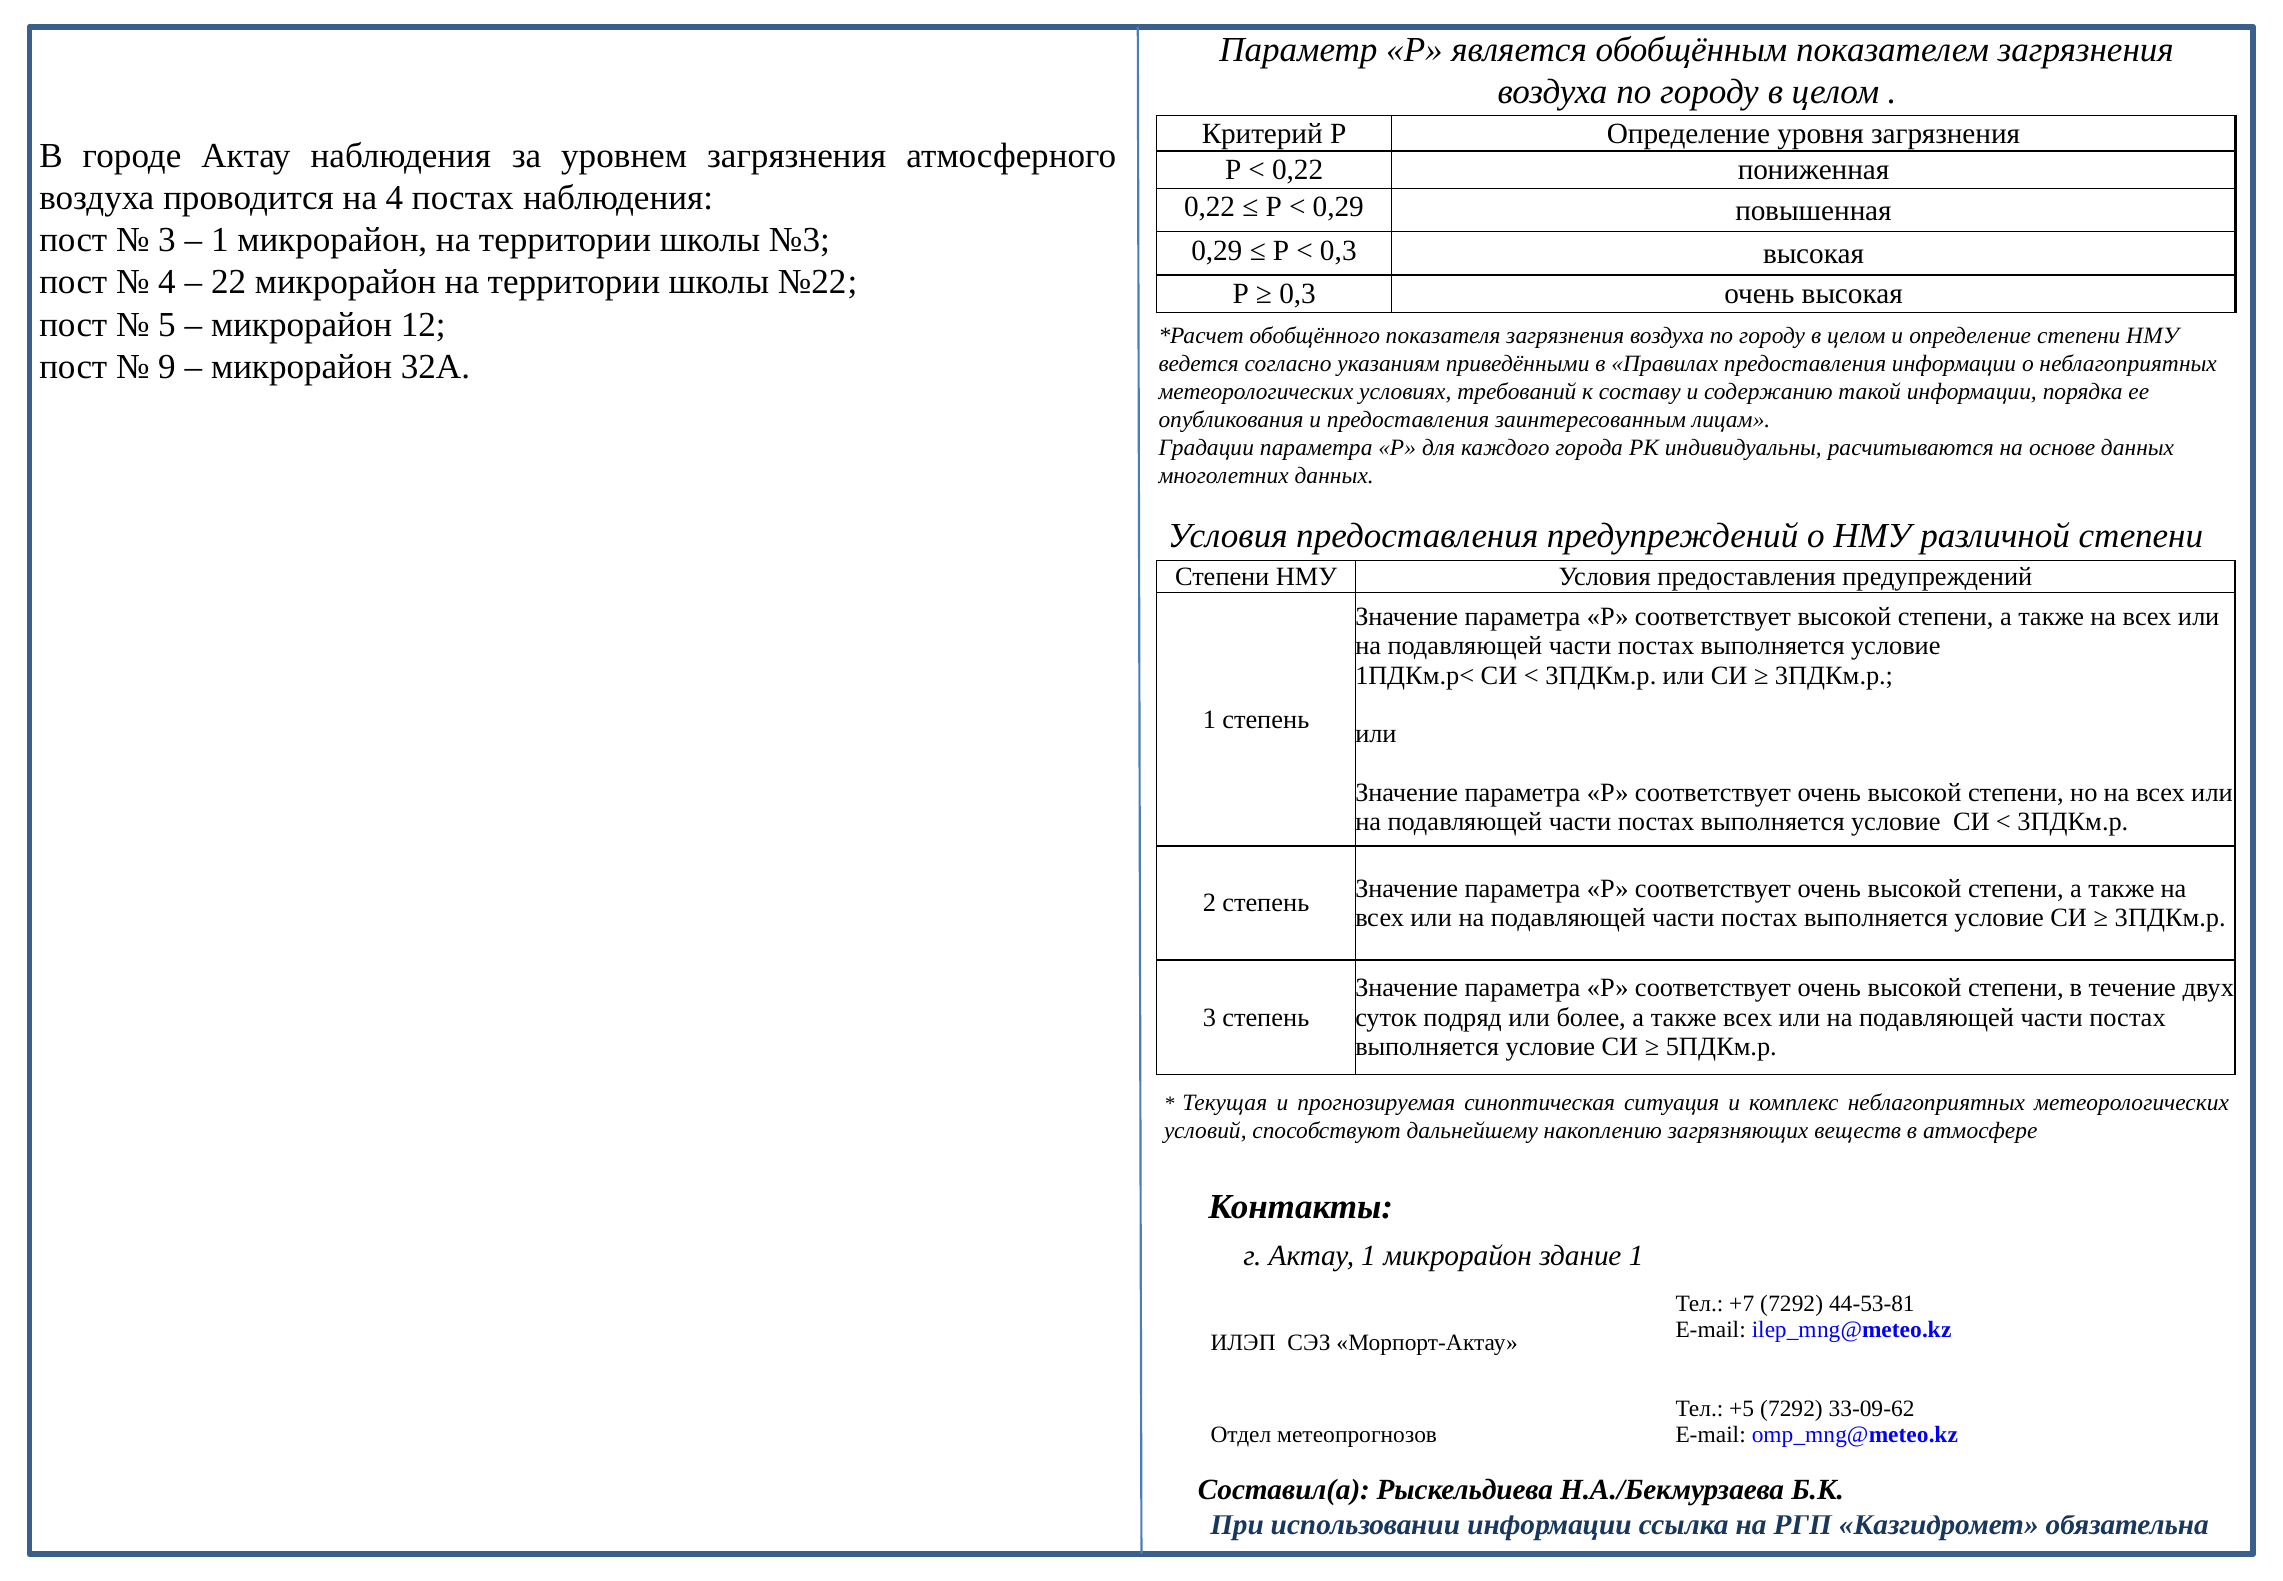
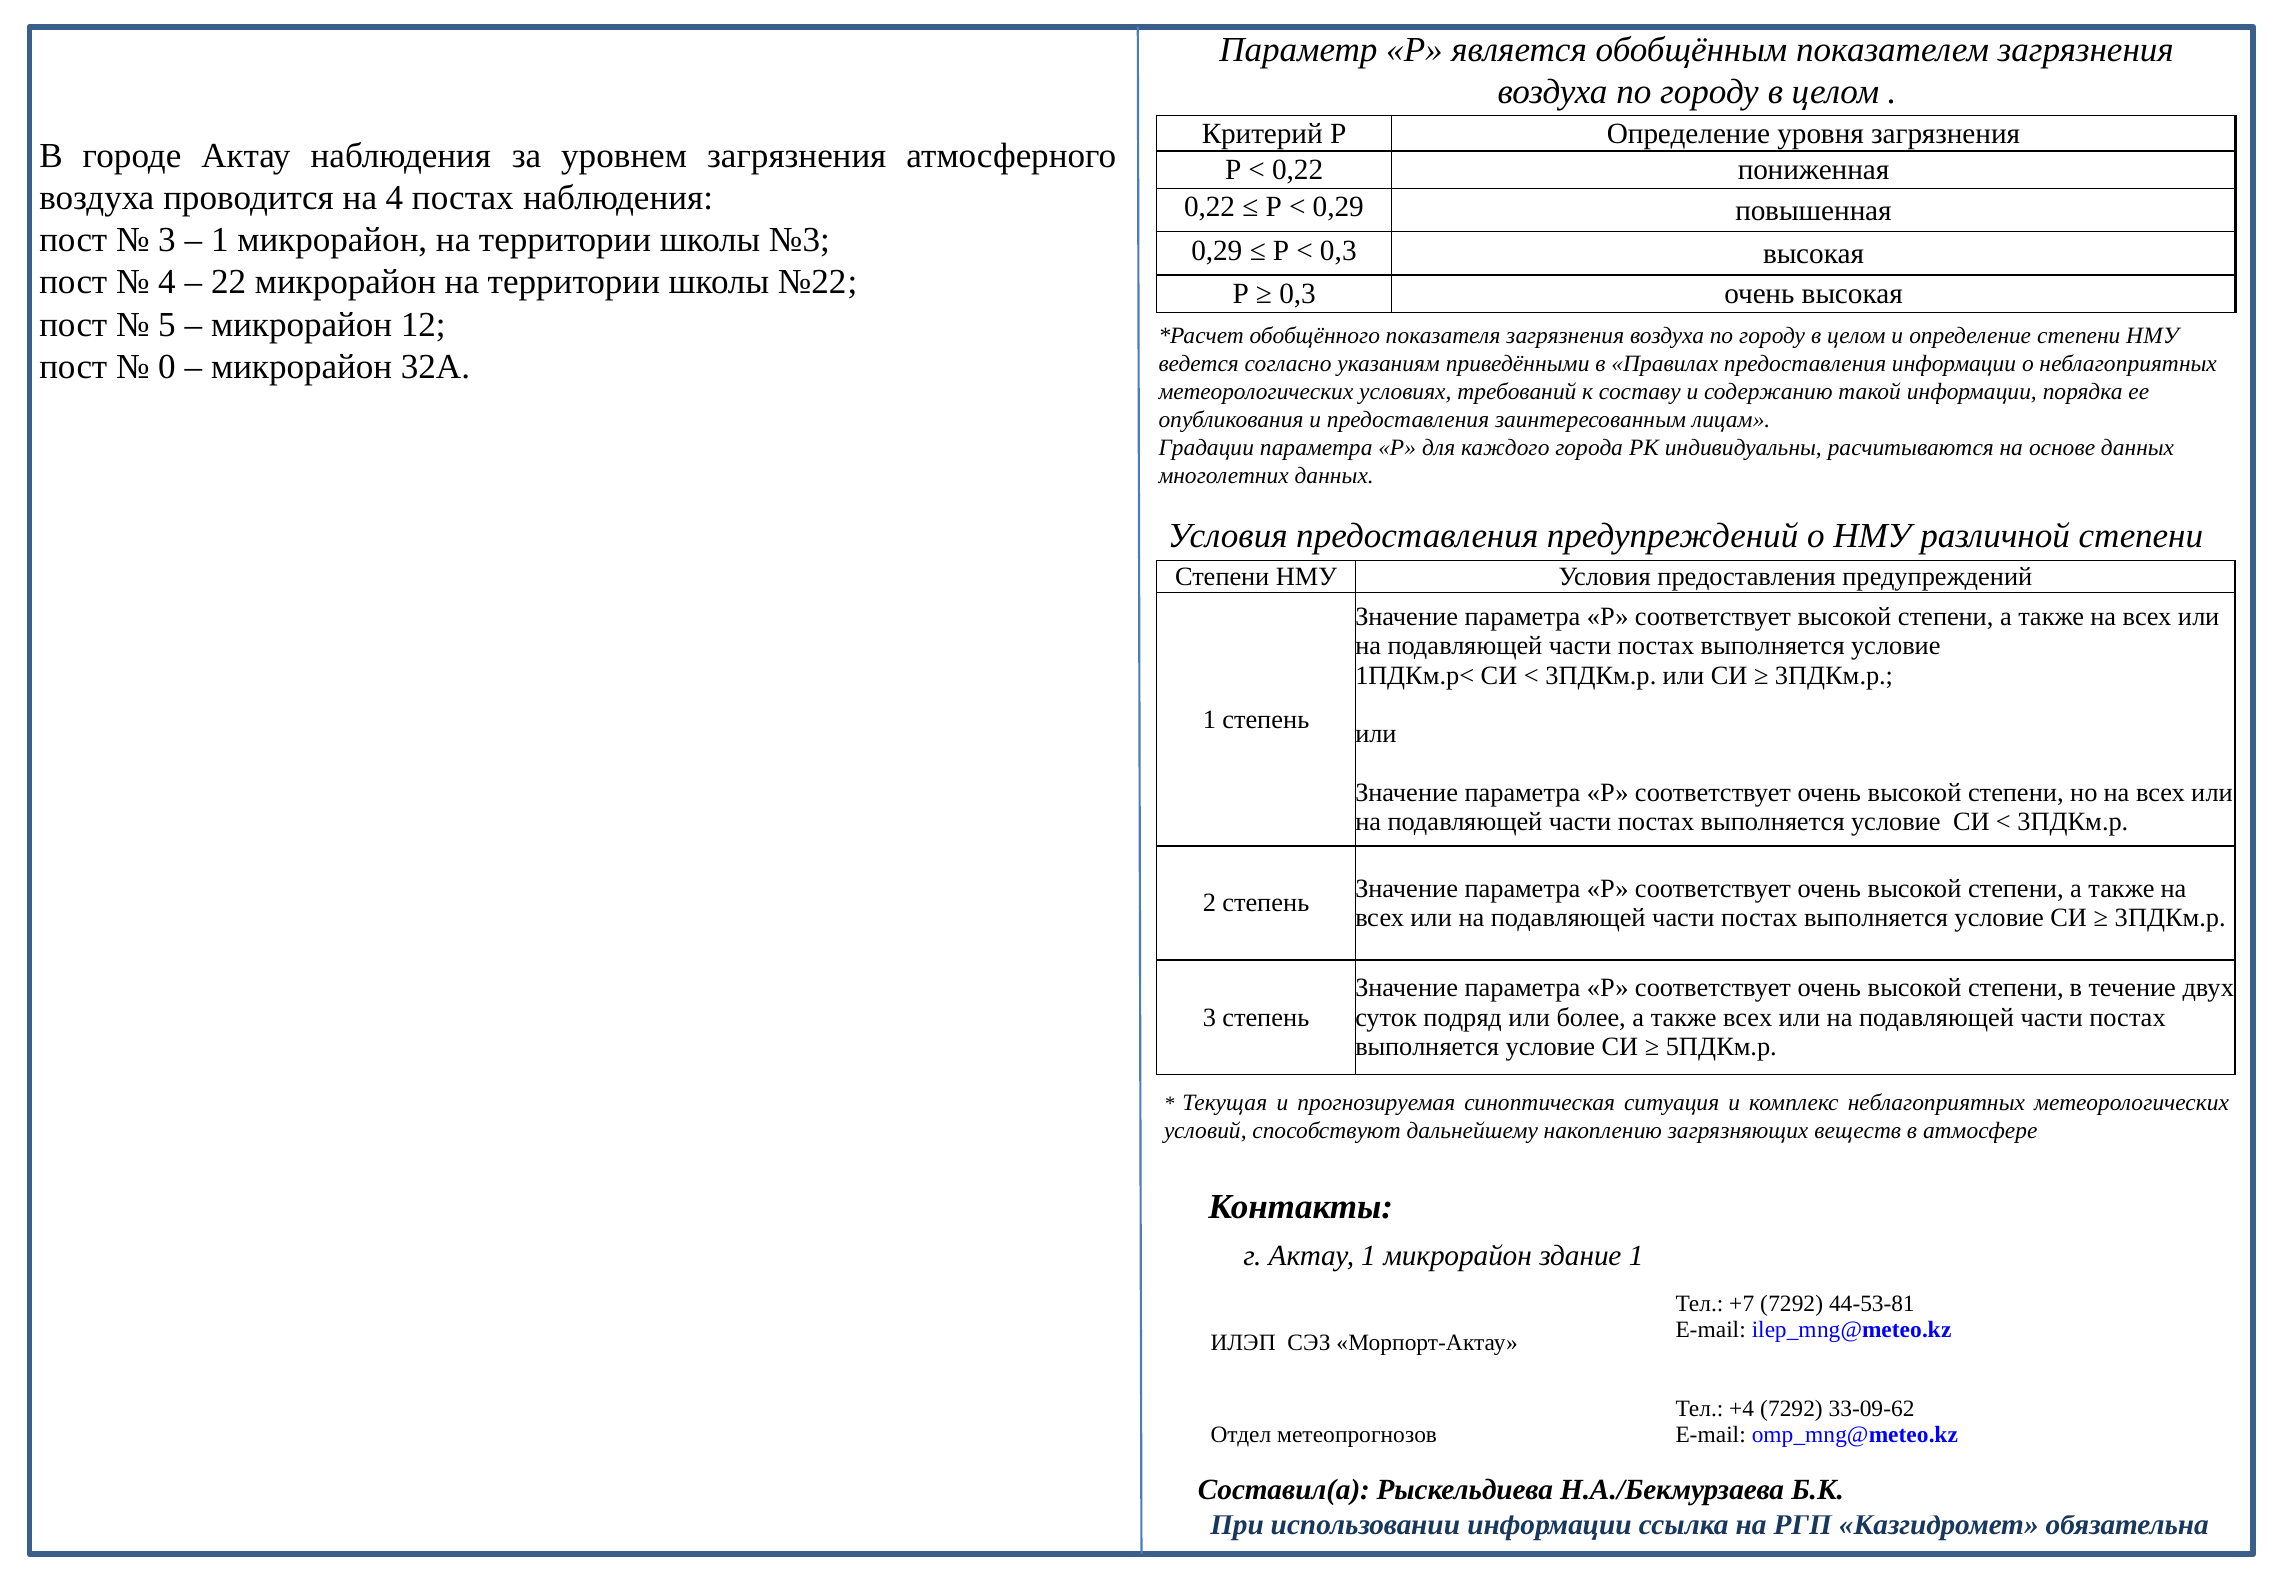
9: 9 -> 0 (167, 367)
+5: +5 -> +4 (1742, 1409)
